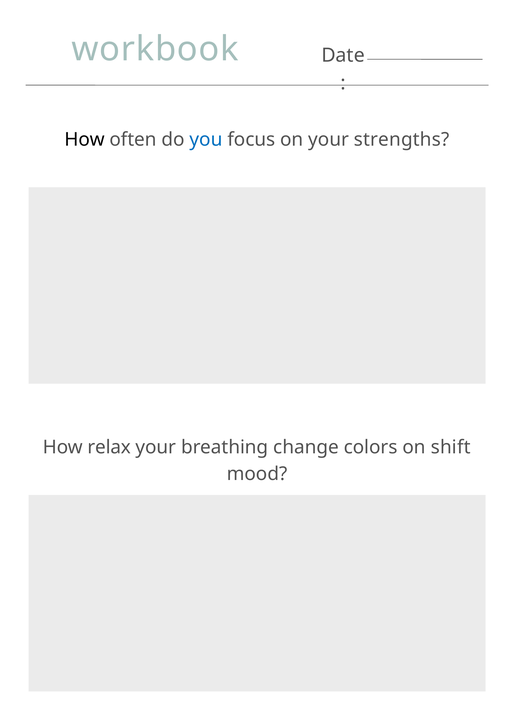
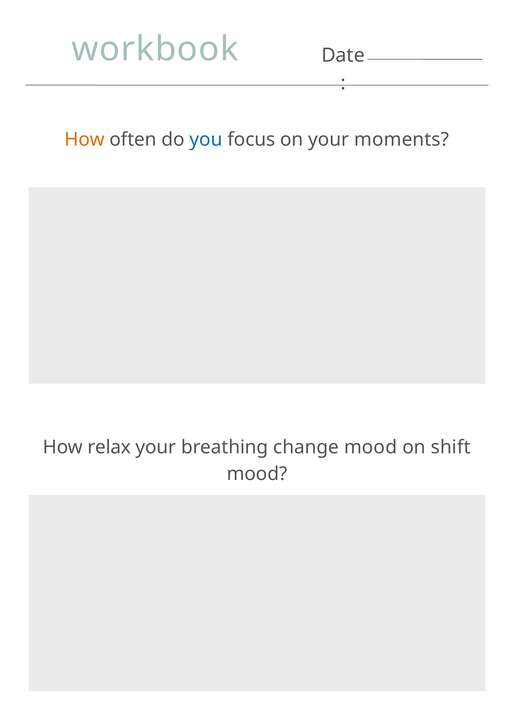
How colour: black -> orange (85, 140)
strengths: strengths -> moments (402, 140)
change colors: colors -> mood (371, 448)
